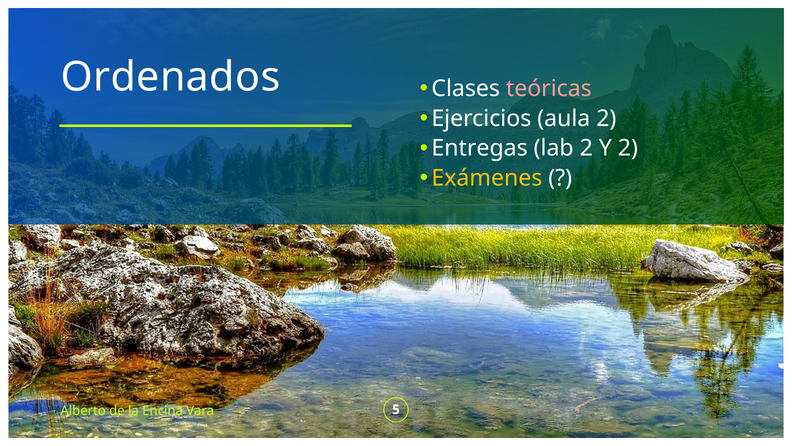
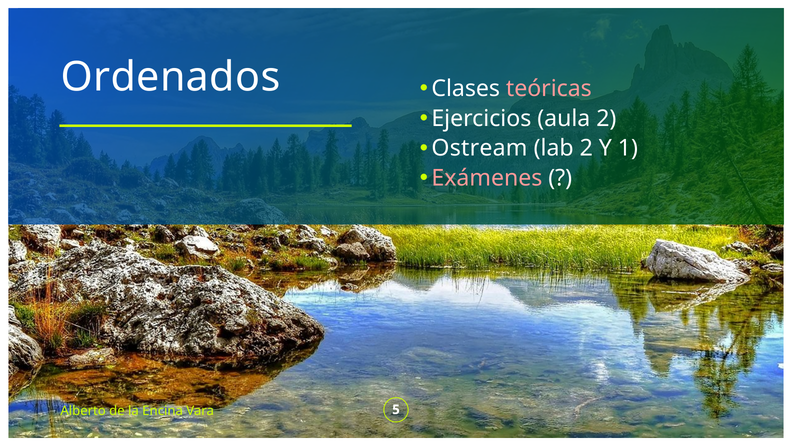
Entregas: Entregas -> Ostream (479, 148)
Y 2: 2 -> 1 (628, 148)
Exámenes colour: yellow -> pink (487, 178)
